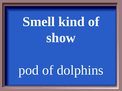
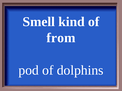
show: show -> from (61, 38)
